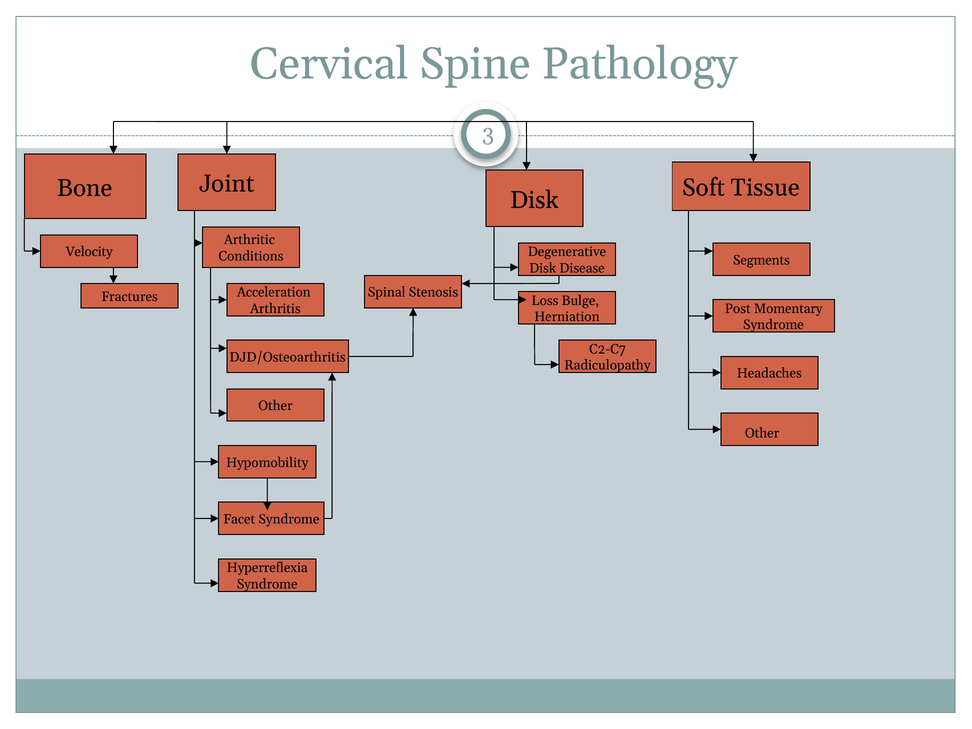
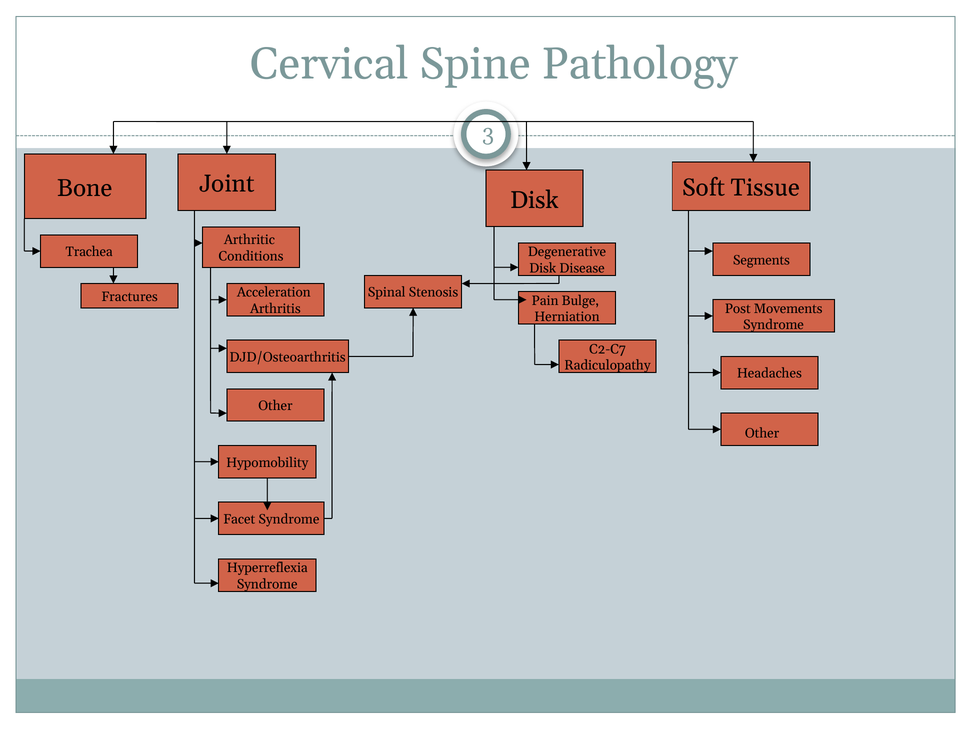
Velocity: Velocity -> Trachea (89, 252)
Loss: Loss -> Pain (545, 301)
Momentary: Momentary -> Movements (788, 309)
